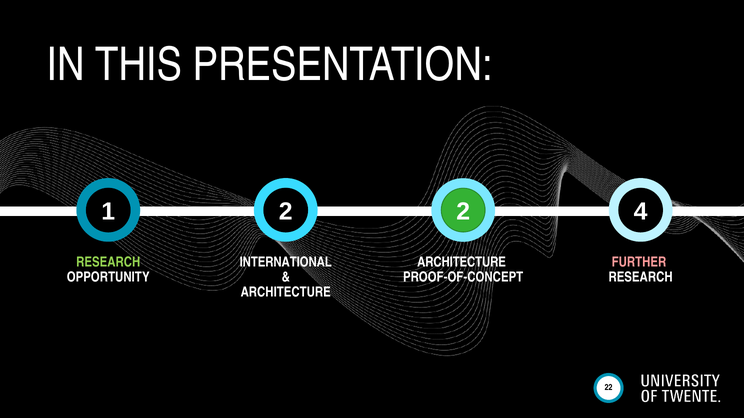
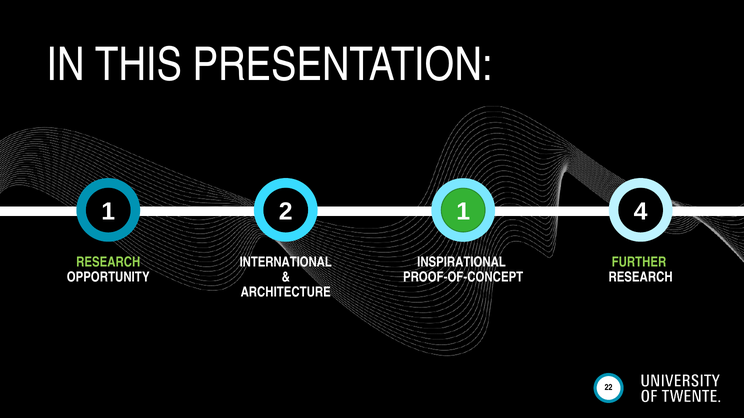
2 2: 2 -> 1 (463, 212)
ARCHITECTURE: ARCHITECTURE -> INSPIRATIONAL (462, 262)
FURTHER colour: pink -> light green (639, 262)
